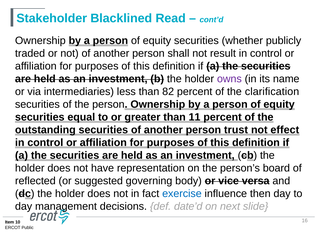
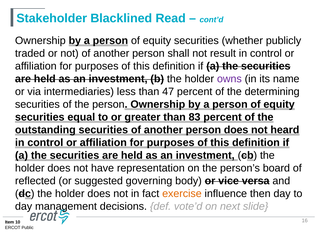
82: 82 -> 47 (168, 91)
clarification: clarification -> determining (272, 91)
11: 11 -> 83 (195, 117)
person trust: trust -> does (236, 130)
effect: effect -> heard (285, 130)
exercise colour: blue -> orange (182, 193)
date’d: date’d -> vote’d (188, 206)
